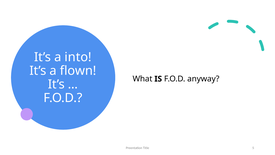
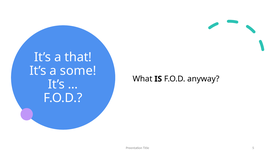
into: into -> that (78, 57)
flown: flown -> some (78, 71)
